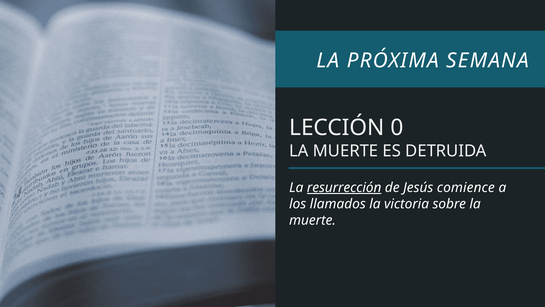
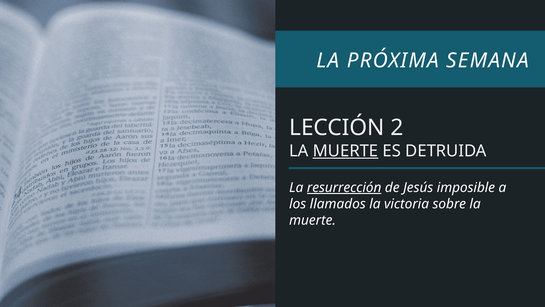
0: 0 -> 2 (397, 128)
MUERTE underline: none -> present (346, 151)
comience: comience -> imposible (466, 187)
